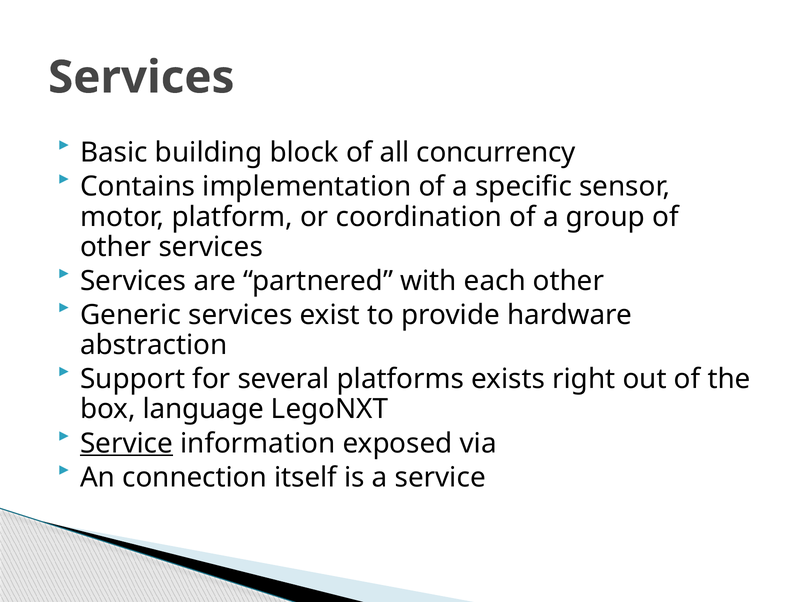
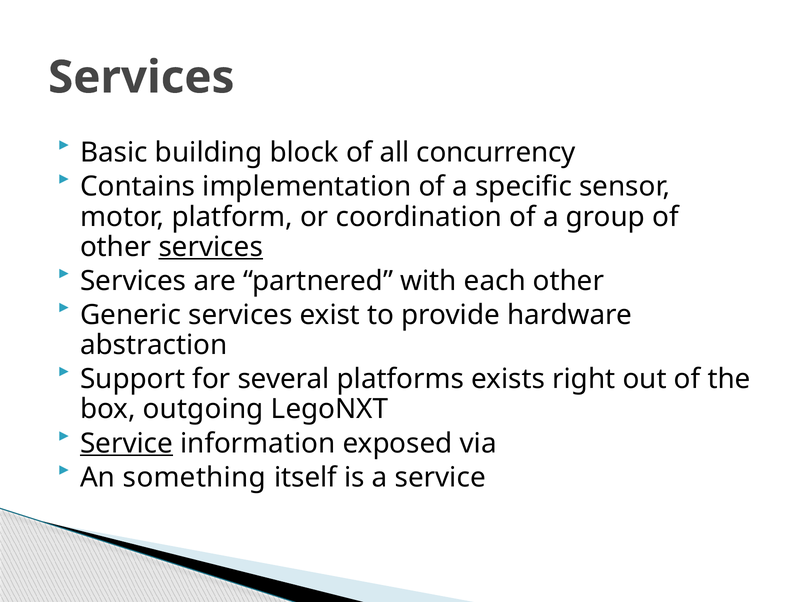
services underline: none -> present (211, 247)
language: language -> outgoing (203, 409)
connection: connection -> something (194, 478)
